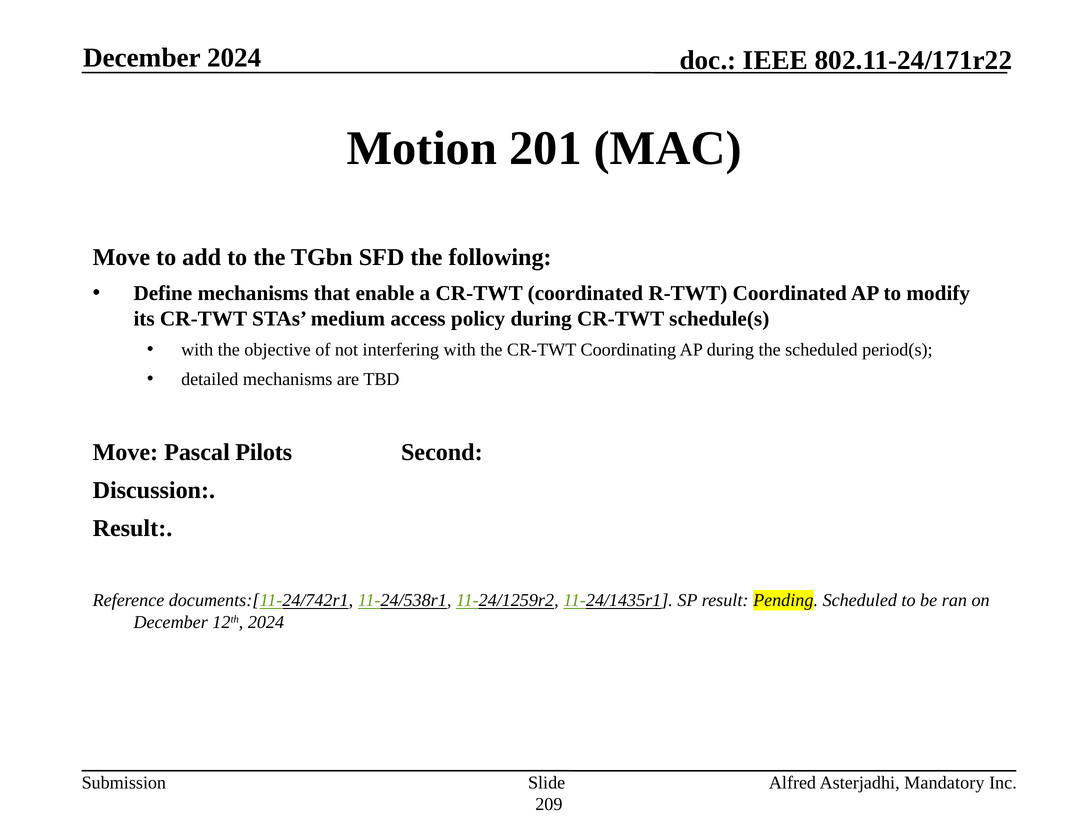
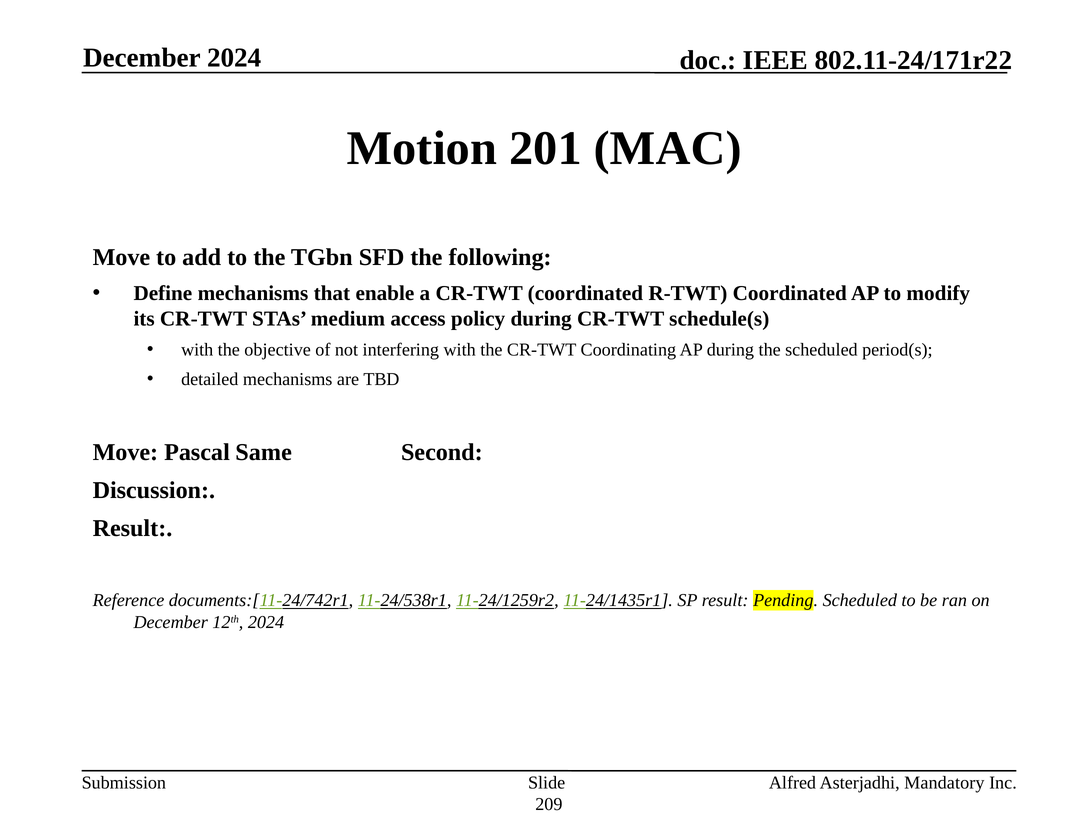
Pilots: Pilots -> Same (264, 452)
